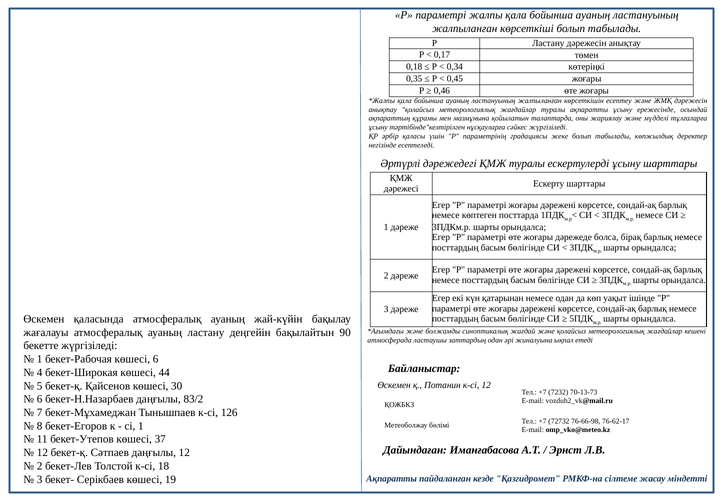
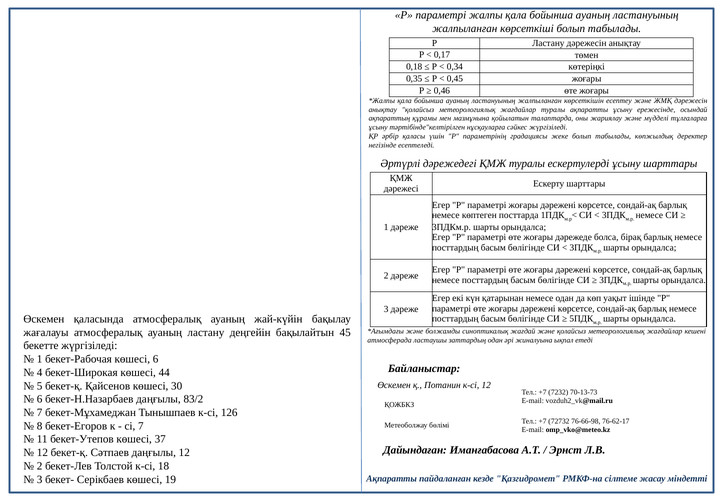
90: 90 -> 45 (345, 332)
сі 1: 1 -> 7 (141, 426)
